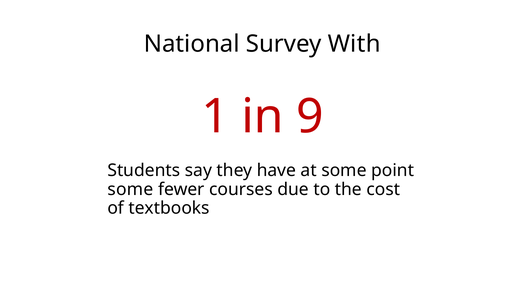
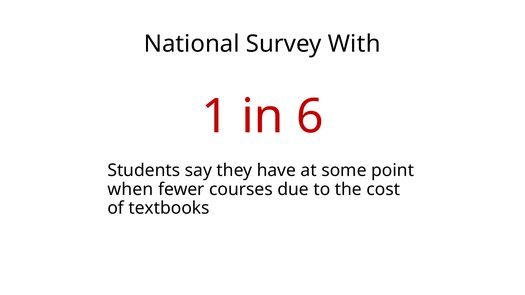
9: 9 -> 6 (310, 117)
some: some -> when (130, 189)
